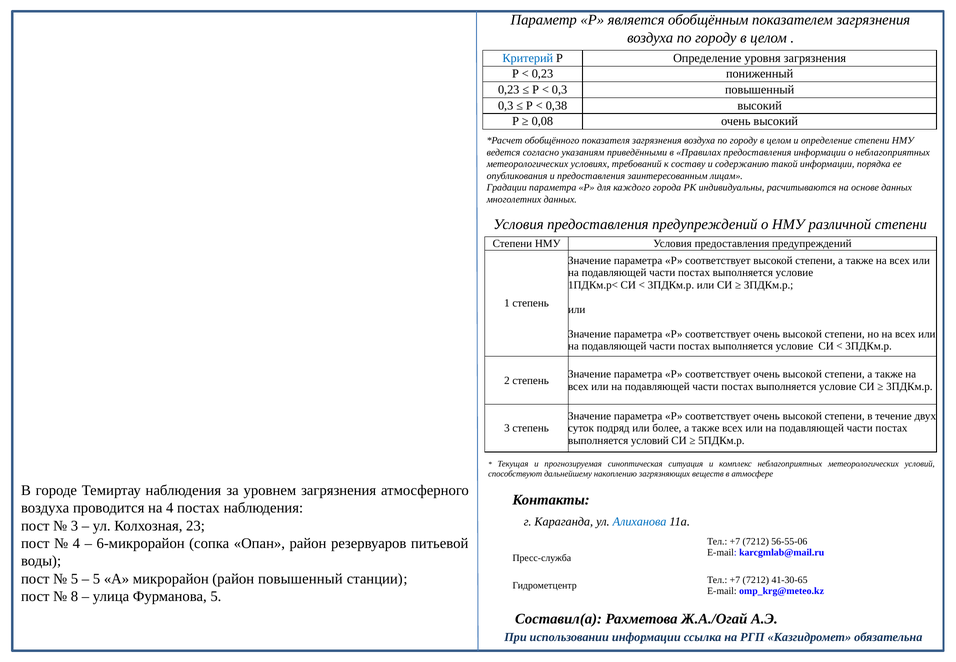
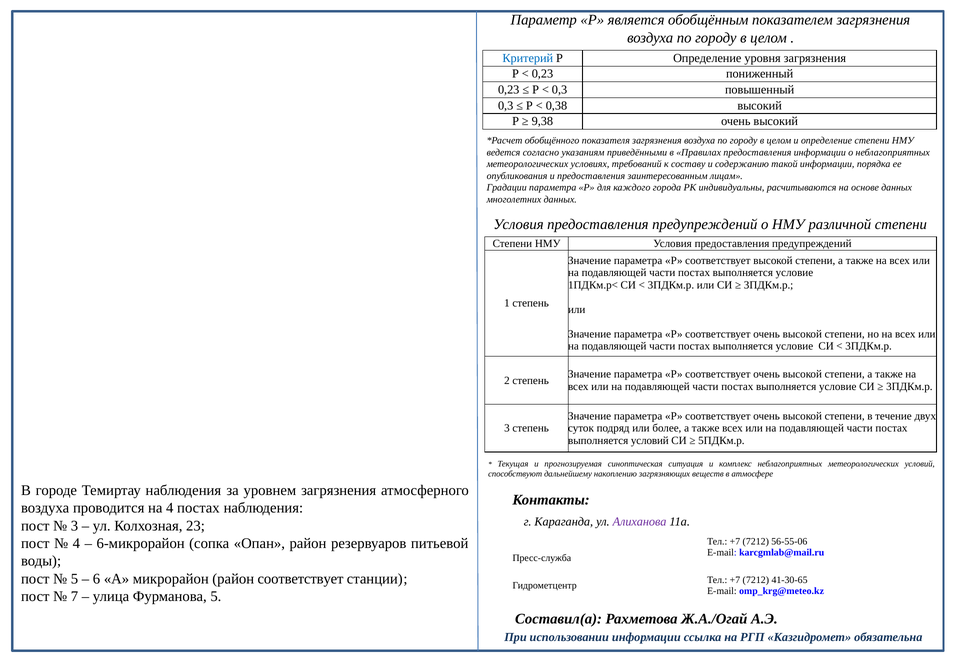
0,08: 0,08 -> 9,38 (542, 121)
Алиханова colour: blue -> purple (640, 521)
5: 5 -> 6 (97, 579)
район повышенный: повышенный -> соответствует (301, 579)
8: 8 -> 7 (75, 596)
